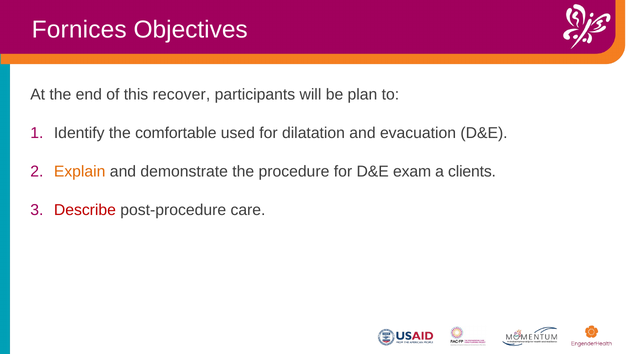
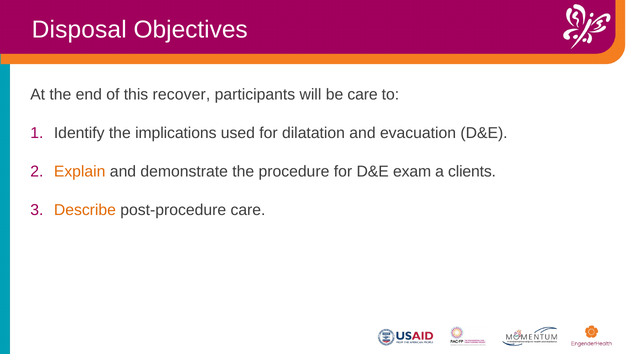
Fornices: Fornices -> Disposal (79, 30)
be plan: plan -> care (363, 95)
comfortable: comfortable -> implications (176, 133)
Describe colour: red -> orange (85, 210)
